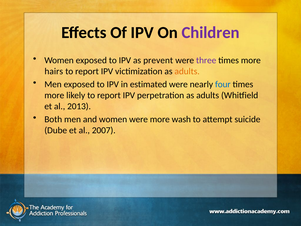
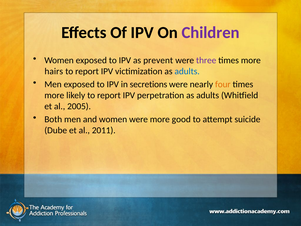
adults colour: orange -> blue (187, 71)
estimated: estimated -> secretions (149, 84)
four colour: blue -> orange (223, 84)
2013: 2013 -> 2005 (79, 106)
wash: wash -> good (181, 119)
2007: 2007 -> 2011 (104, 130)
